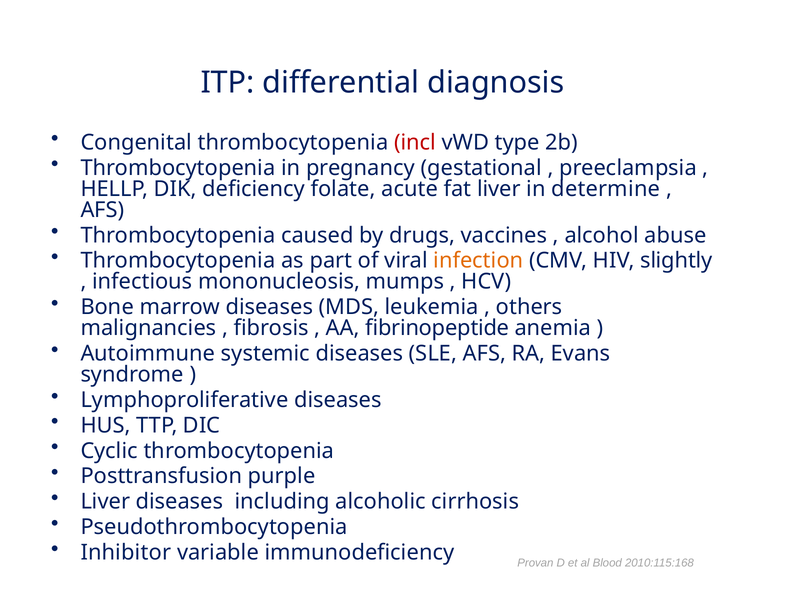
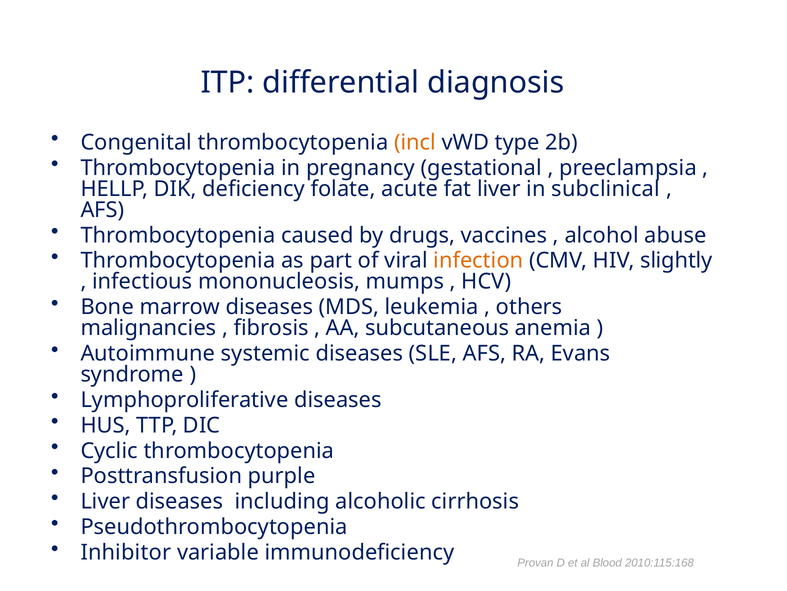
incl colour: red -> orange (415, 142)
determine: determine -> subclinical (606, 189)
fibrinopeptide: fibrinopeptide -> subcutaneous (437, 328)
